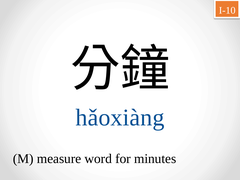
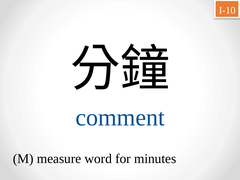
hǎoxiàng: hǎoxiàng -> comment (120, 118)
